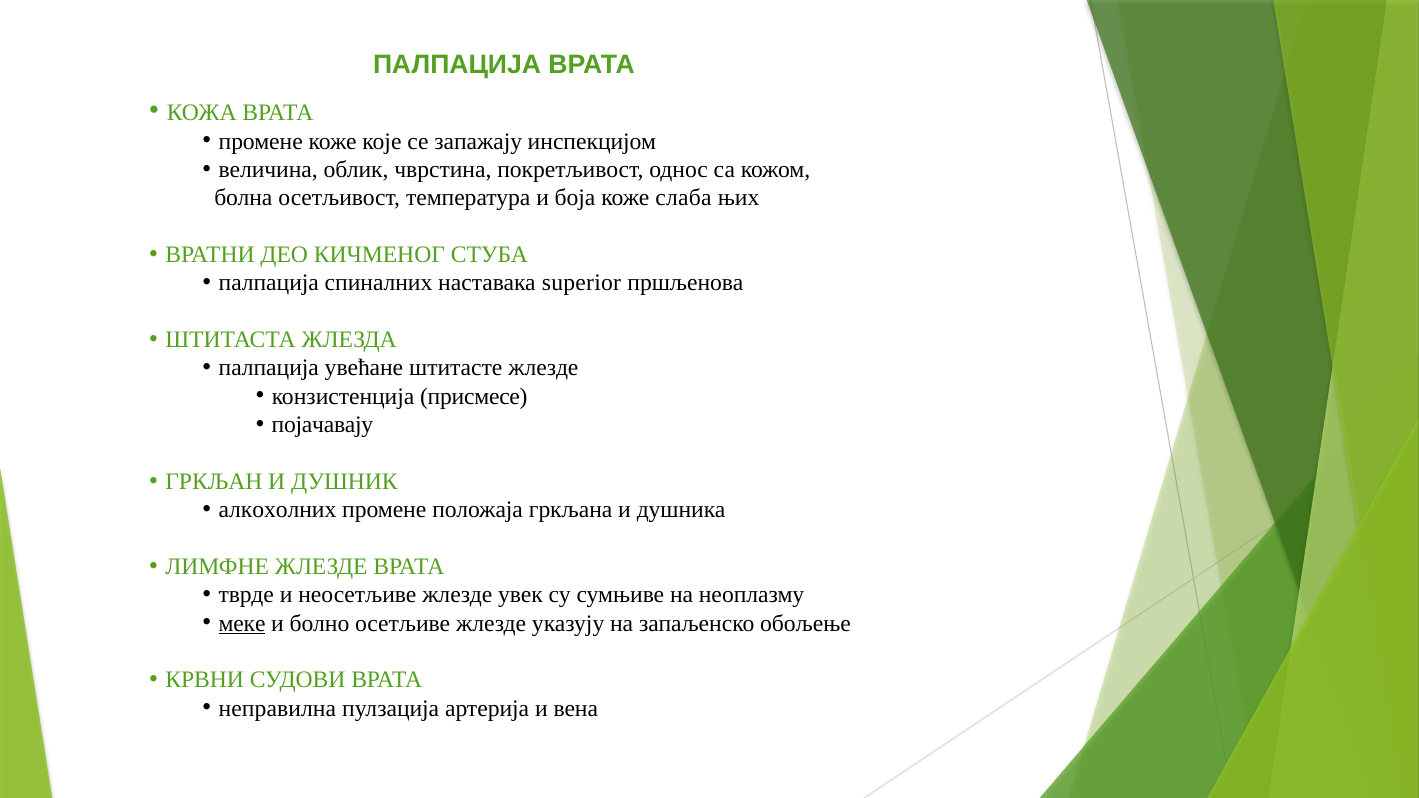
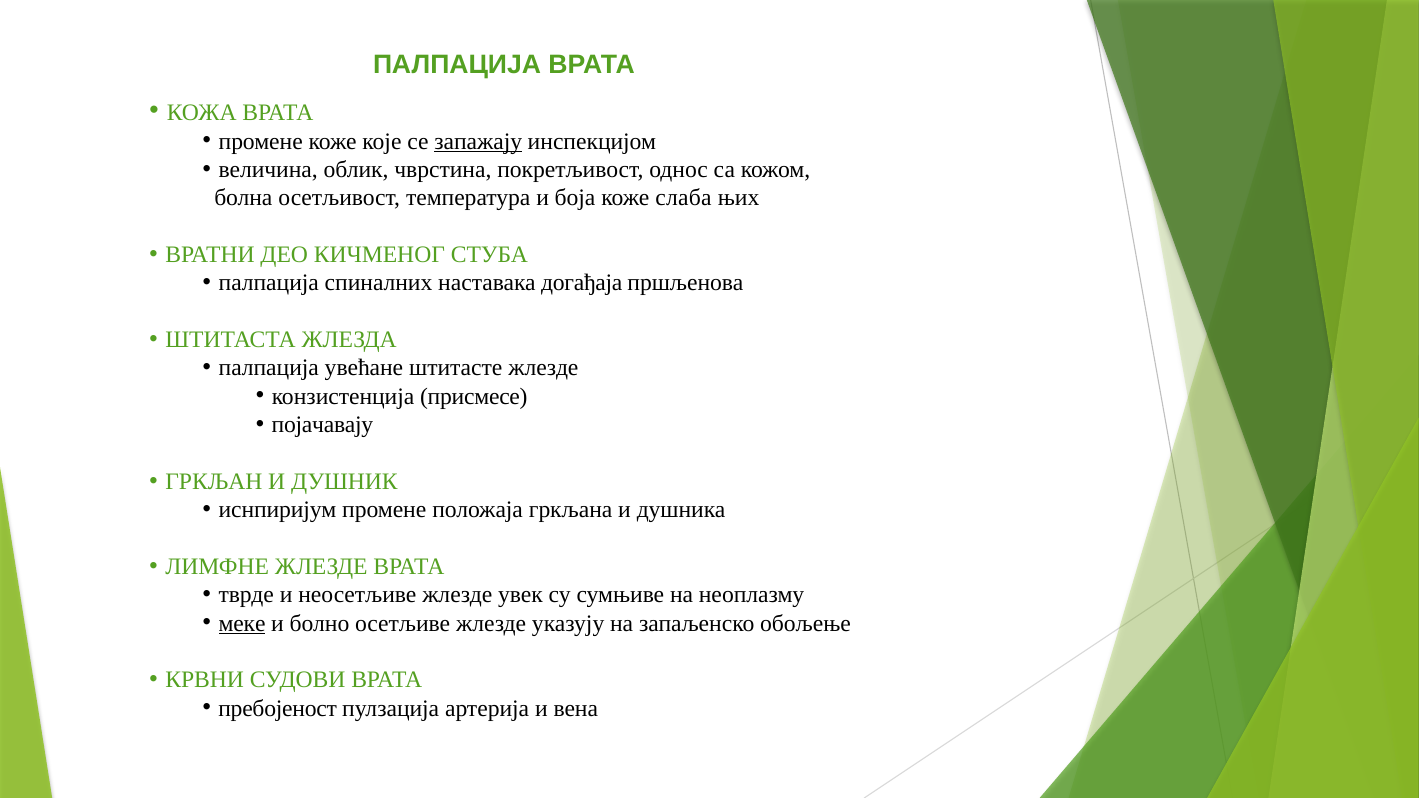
запажају underline: none -> present (478, 141)
superior: superior -> догађаја (582, 283)
алкохолних: алкохолних -> иснпиријум (278, 510)
неправилна: неправилна -> пребојеност (278, 709)
